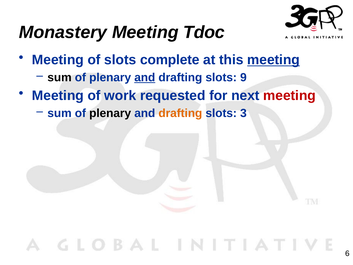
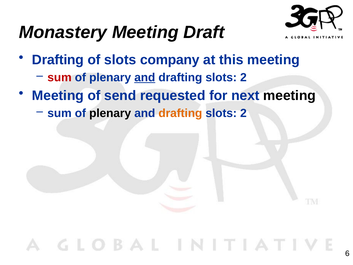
Tdoc: Tdoc -> Draft (204, 32)
Meeting: Meeting -> Drafting (58, 60)
complete: complete -> company (170, 60)
meeting underline: present -> none (274, 60)
sum colour: black -> red (60, 77)
9: 9 -> 2 (243, 77)
work: work -> send (120, 96)
meeting colour: red -> black (290, 96)
3: 3 -> 2 (243, 113)
